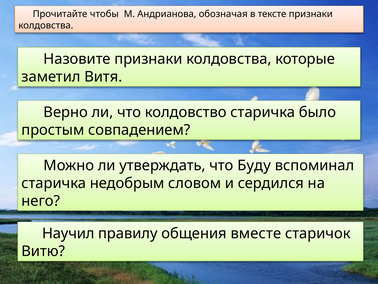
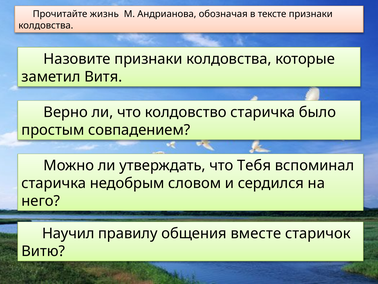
чтобы: чтобы -> жизнь (104, 14)
Буду: Буду -> Тебя (254, 165)
